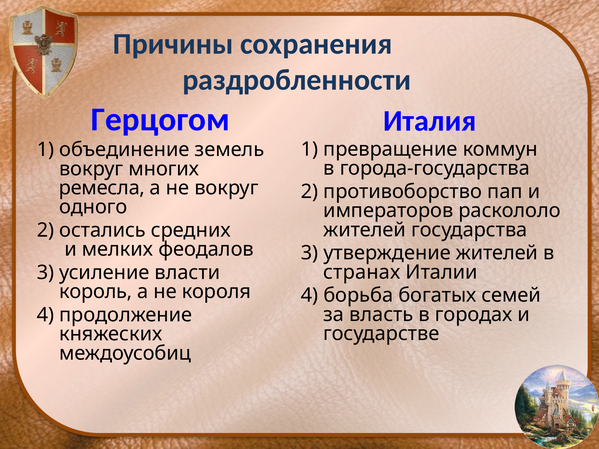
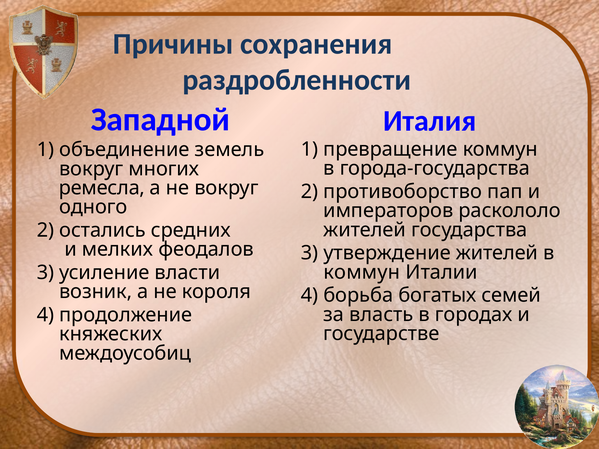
Герцогом: Герцогом -> Западной (160, 120)
странах: странах -> коммун (362, 272)
король: король -> возник (96, 292)
